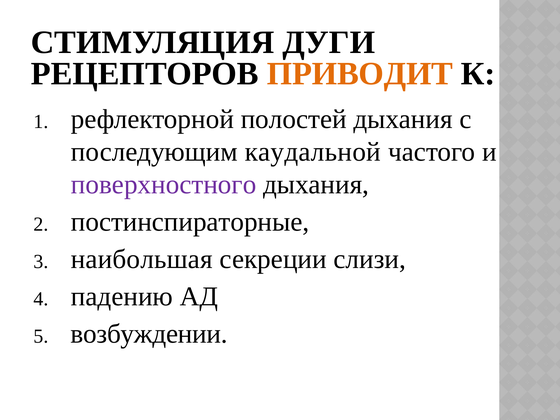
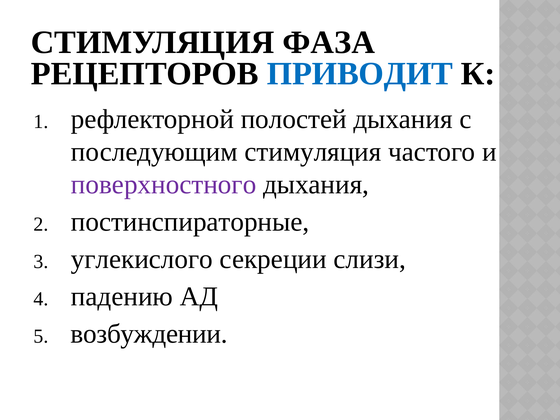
ДУГИ: ДУГИ -> ФАЗА (329, 42)
ПРИВОДИТ colour: orange -> blue (360, 74)
последующим каудальной: каудальной -> стимуляция (313, 152)
наибольшая: наибольшая -> углекислого (142, 259)
